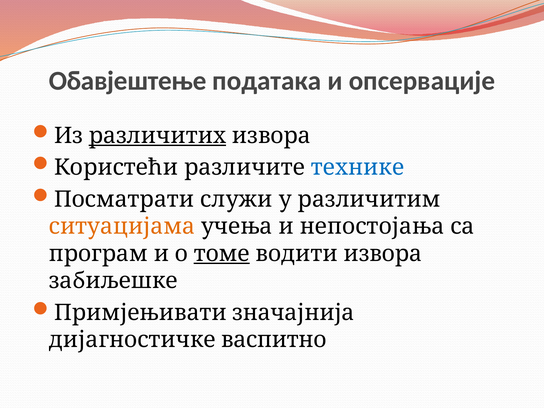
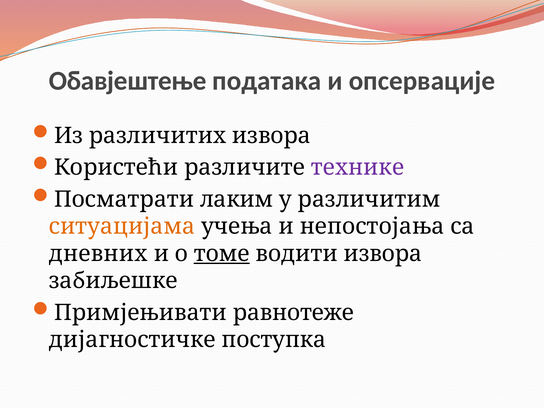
различитих underline: present -> none (157, 136)
технике colour: blue -> purple (358, 167)
служи: служи -> лаким (237, 199)
програм: програм -> дневних (98, 254)
значајнија: значајнија -> равнотеже (293, 313)
васпитно: васпитно -> поступка (274, 340)
